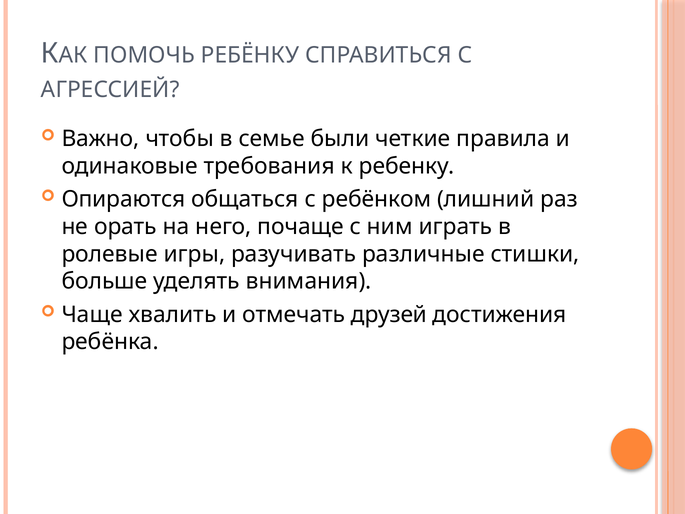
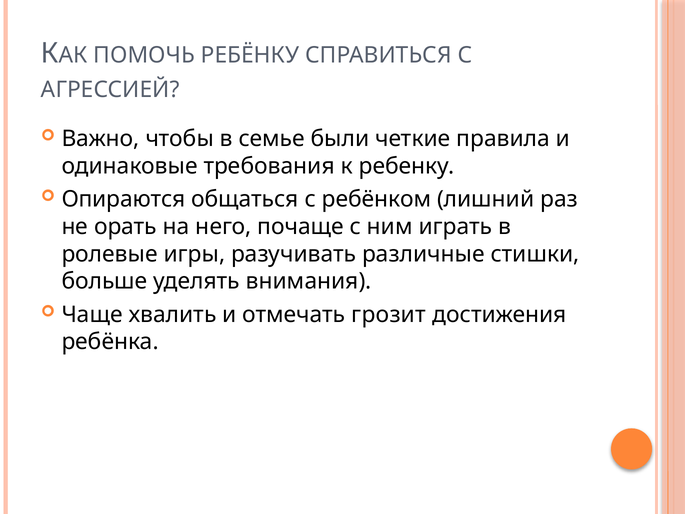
друзей: друзей -> грозит (389, 314)
